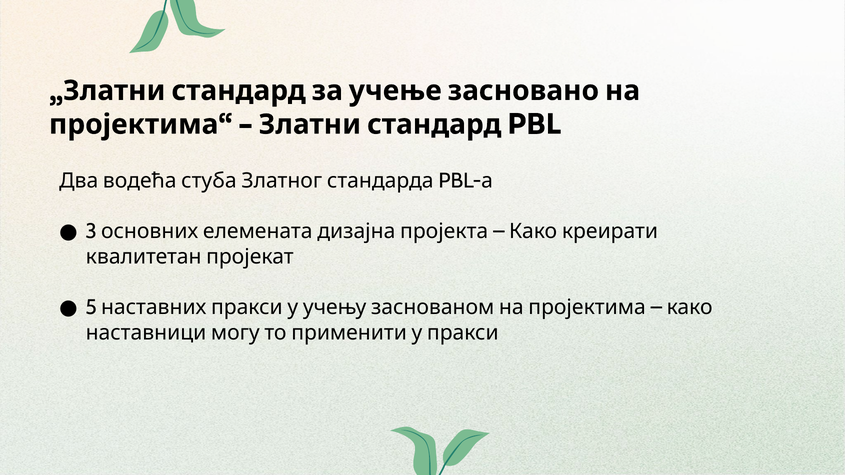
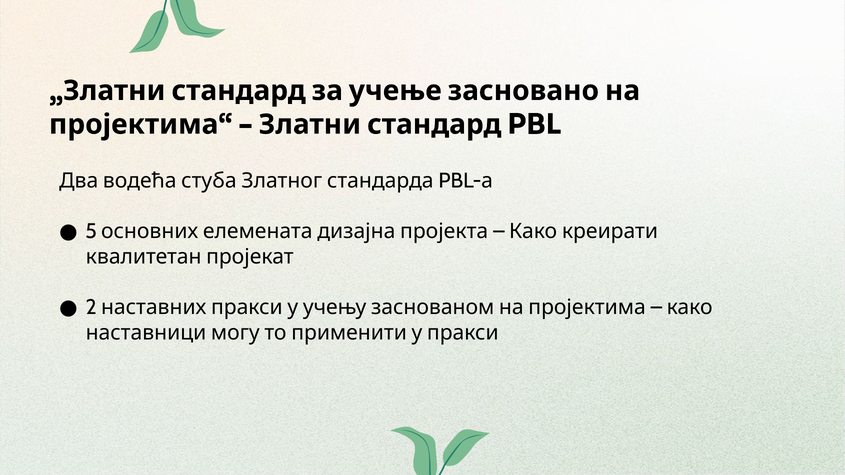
3: 3 -> 5 (91, 232)
5: 5 -> 2 (91, 308)
